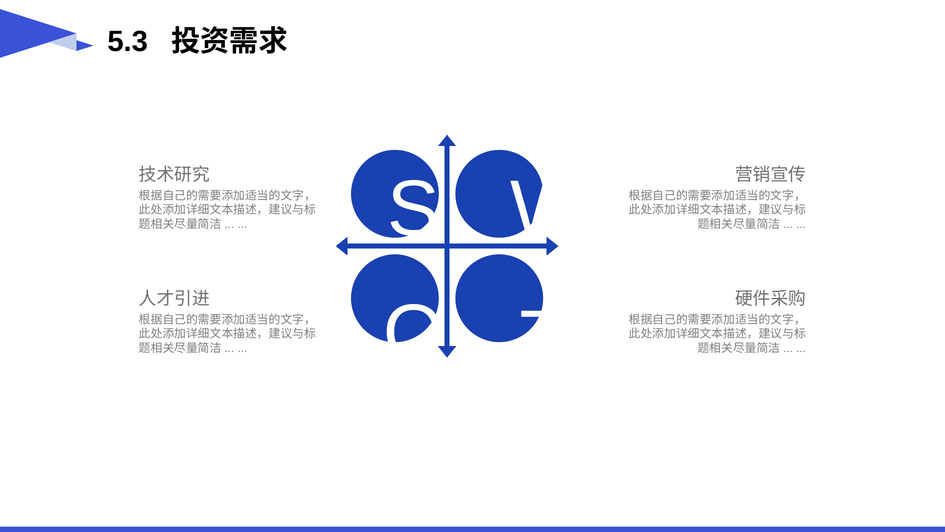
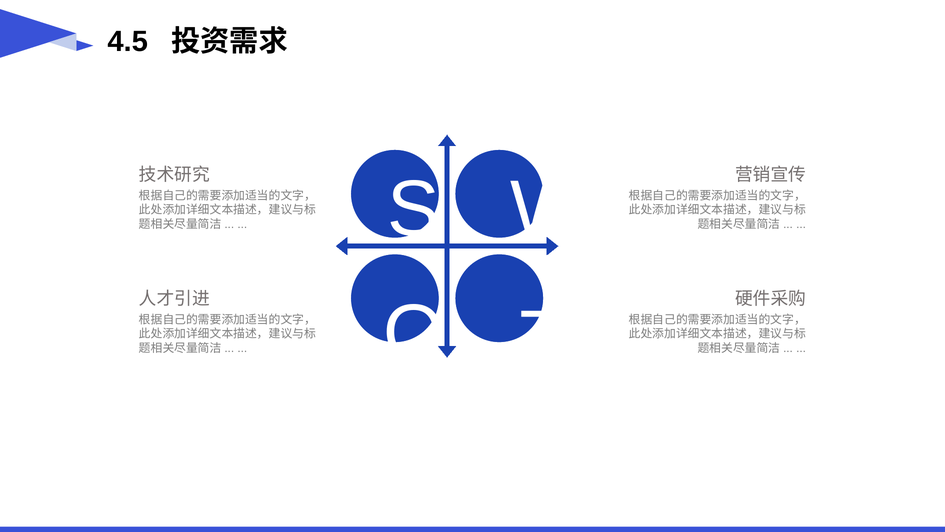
5.3: 5.3 -> 4.5 (128, 42)
